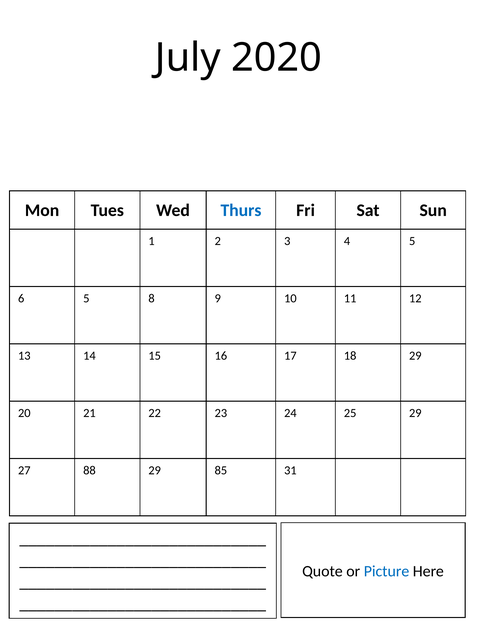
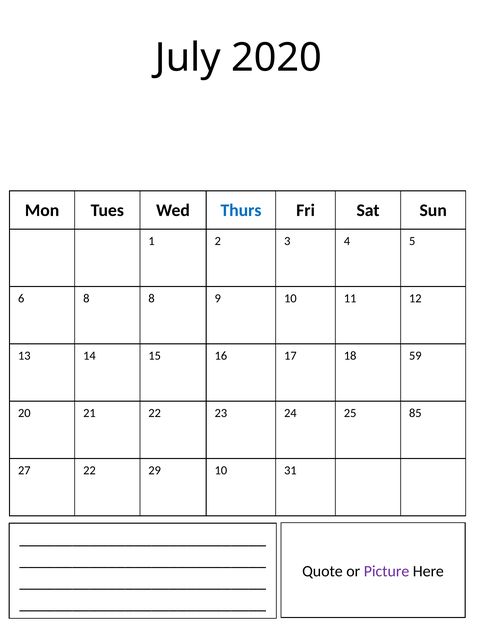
6 5: 5 -> 8 (86, 298)
18 29: 29 -> 59 (415, 356)
25 29: 29 -> 85 (415, 413)
27 88: 88 -> 22 (89, 470)
29 85: 85 -> 10 (221, 470)
Picture colour: blue -> purple (387, 571)
